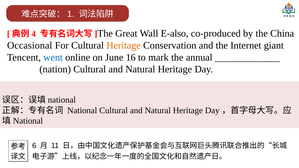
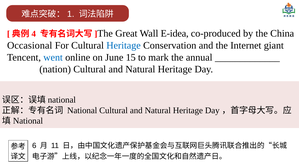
E-also: E-also -> E-idea (175, 33)
Heritage colour: orange -> blue (124, 45)
16: 16 -> 15 (131, 57)
